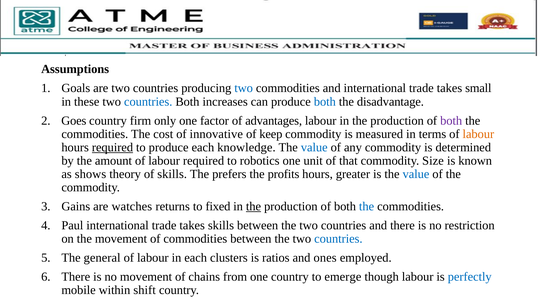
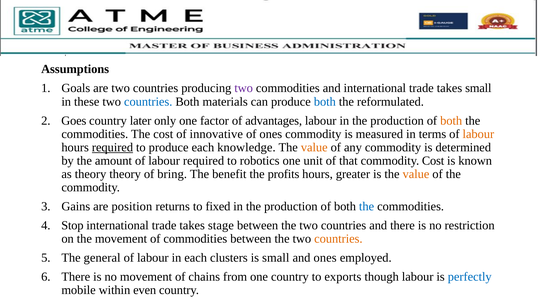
two colour: blue -> purple (244, 88)
increases: increases -> materials (225, 102)
disadvantage: disadvantage -> reformulated (390, 102)
firm: firm -> later (141, 120)
both colour: purple -> orange (451, 120)
of keep: keep -> ones (271, 134)
value colour: blue -> orange (314, 147)
commodity Size: Size -> Cost (433, 161)
as shows: shows -> theory (91, 174)
of skills: skills -> bring (172, 174)
prefers: prefers -> benefit (229, 174)
value colour: blue -> orange (416, 174)
watches: watches -> position (132, 206)
the underline: present -> none (254, 206)
Paul: Paul -> Stop (72, 225)
takes skills: skills -> stage (221, 225)
countries colour: blue -> orange (338, 239)
is ratios: ratios -> small (276, 258)
emerge: emerge -> exports (343, 277)
shift: shift -> even (145, 290)
